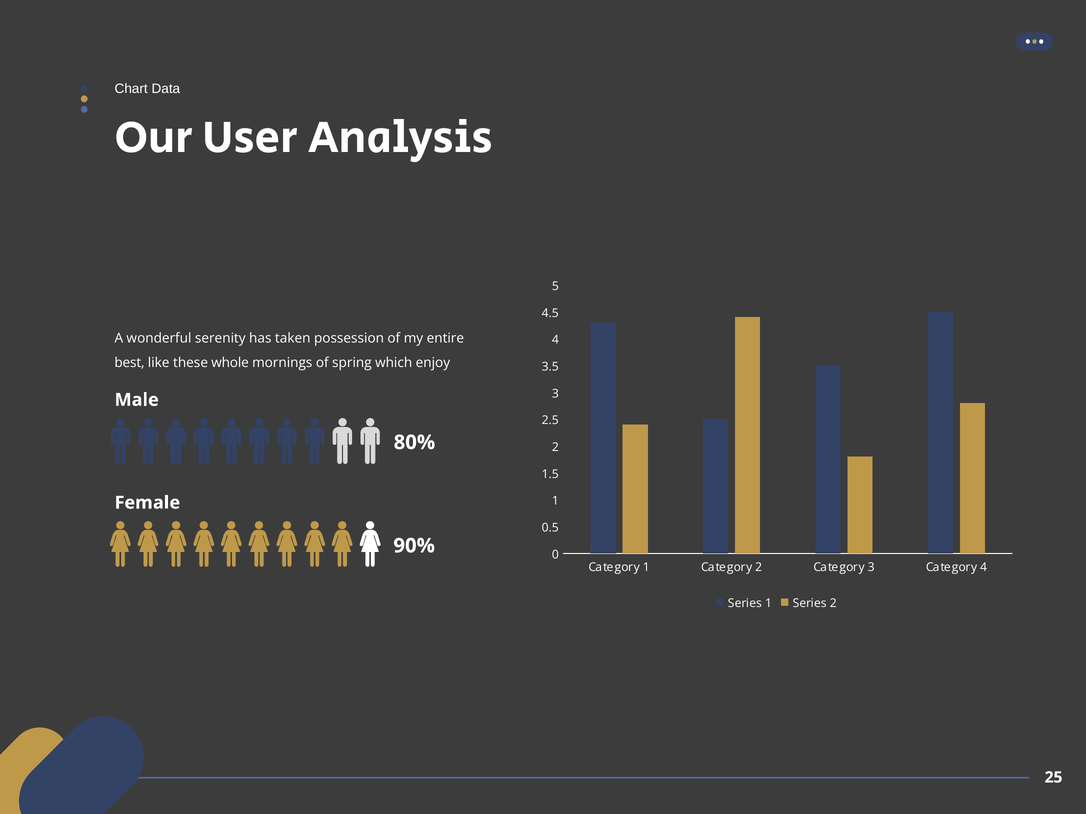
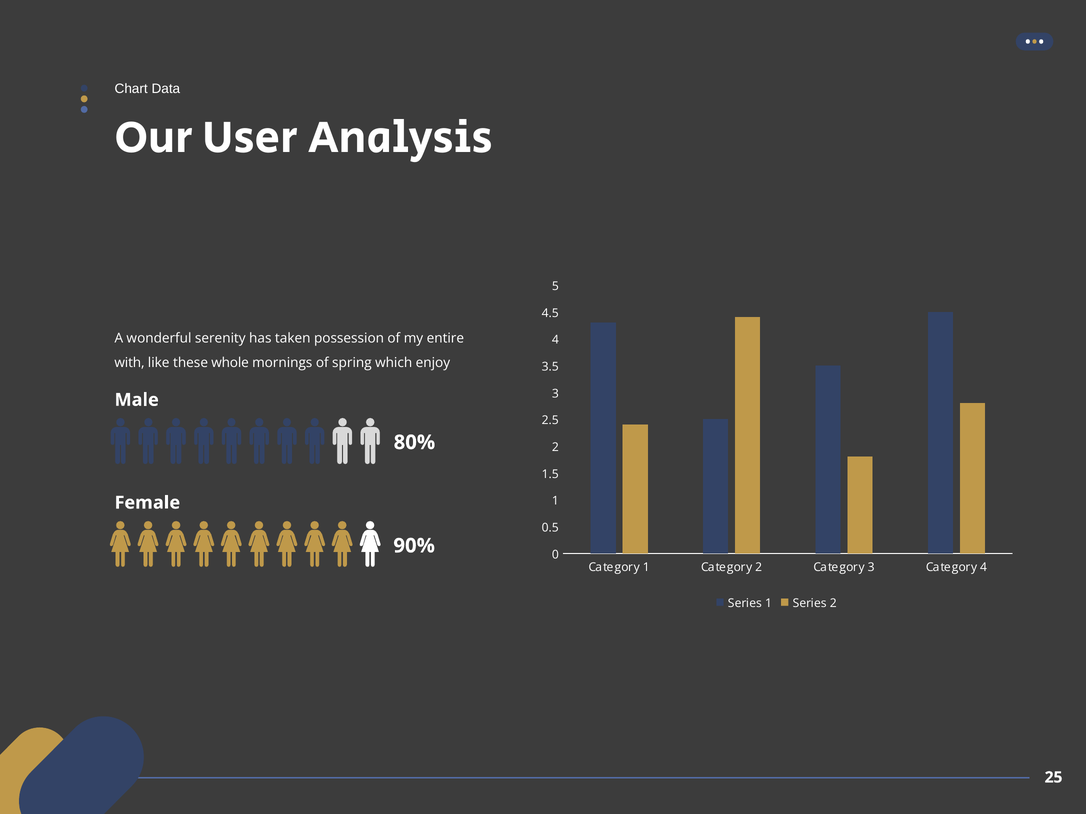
best: best -> with (129, 363)
